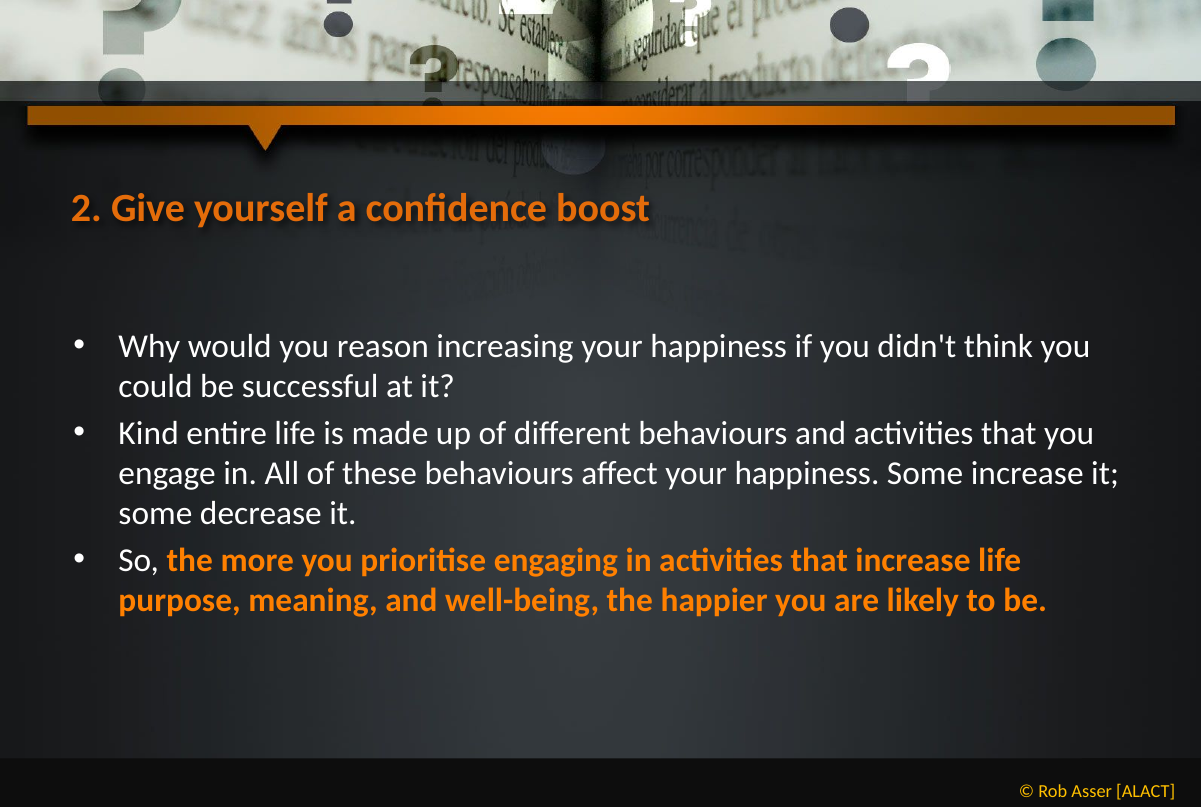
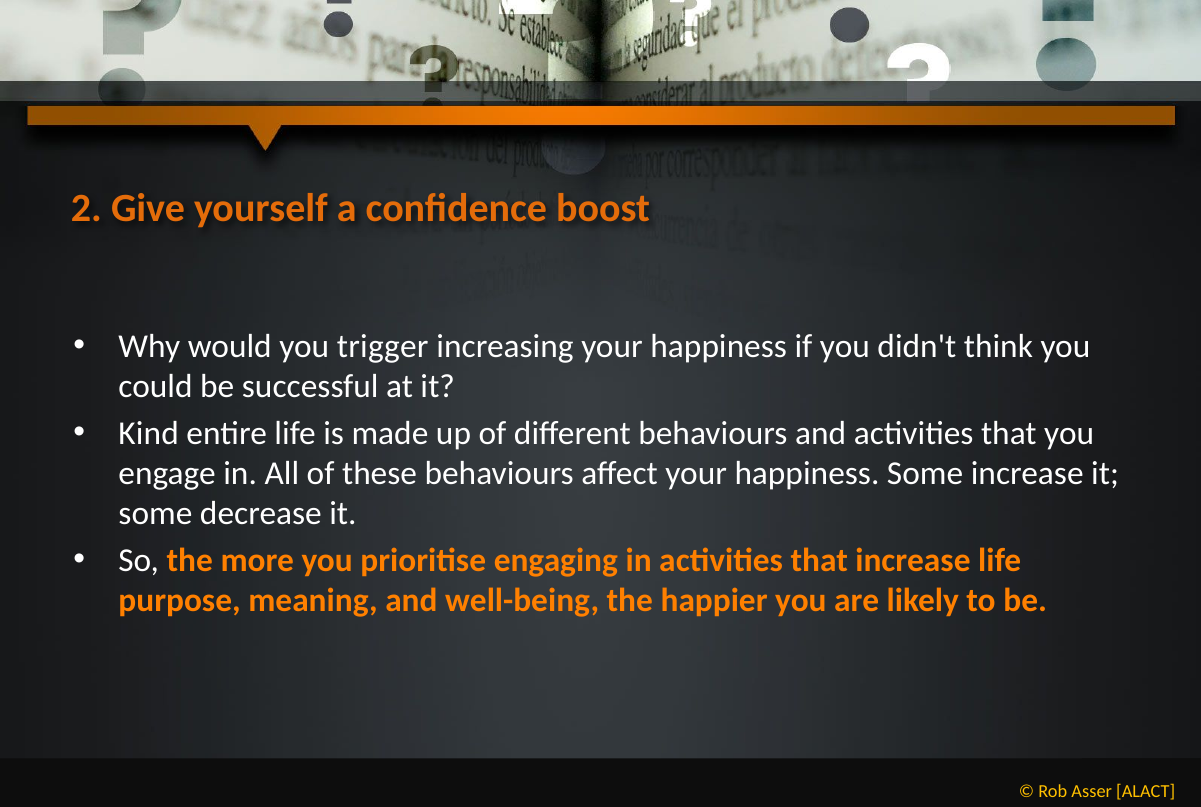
reason: reason -> trigger (383, 346)
